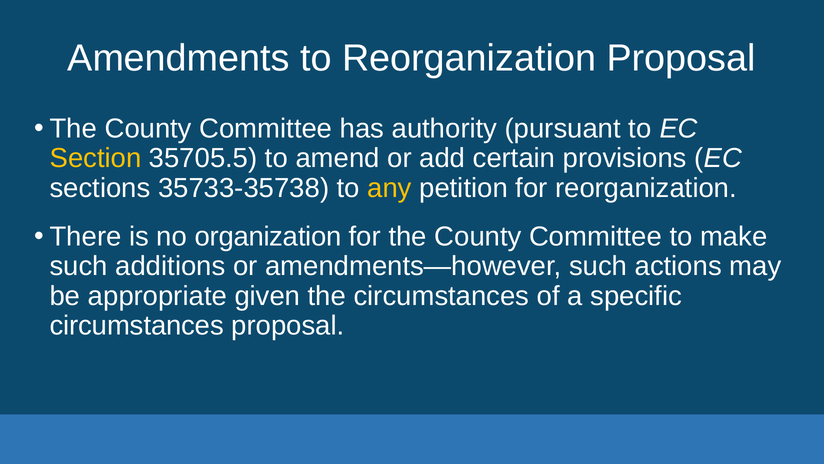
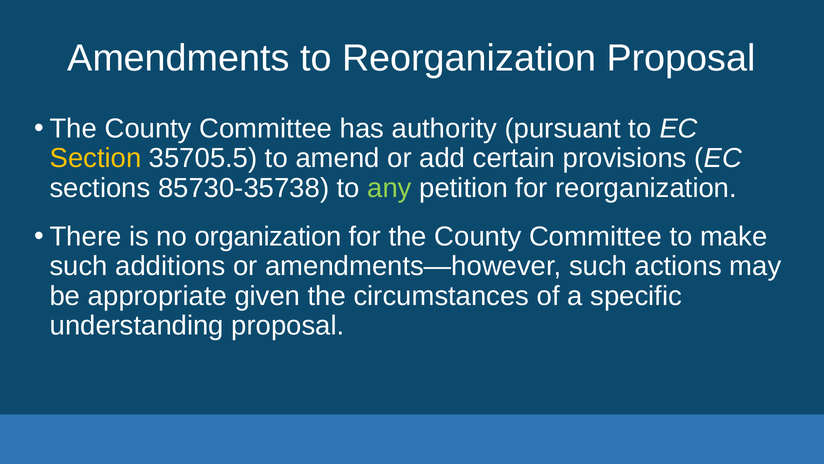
35733-35738: 35733-35738 -> 85730-35738 (244, 188)
any colour: yellow -> light green (389, 188)
circumstances: circumstances -> understanding (137, 325)
